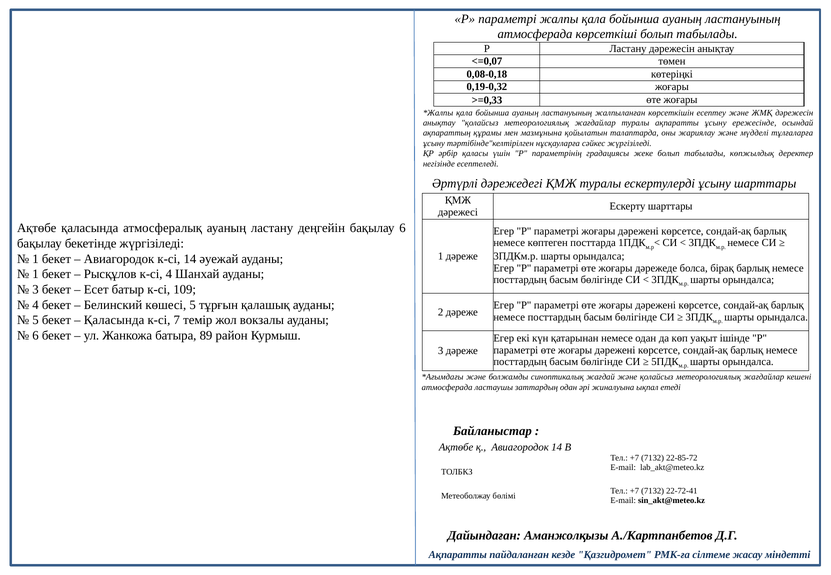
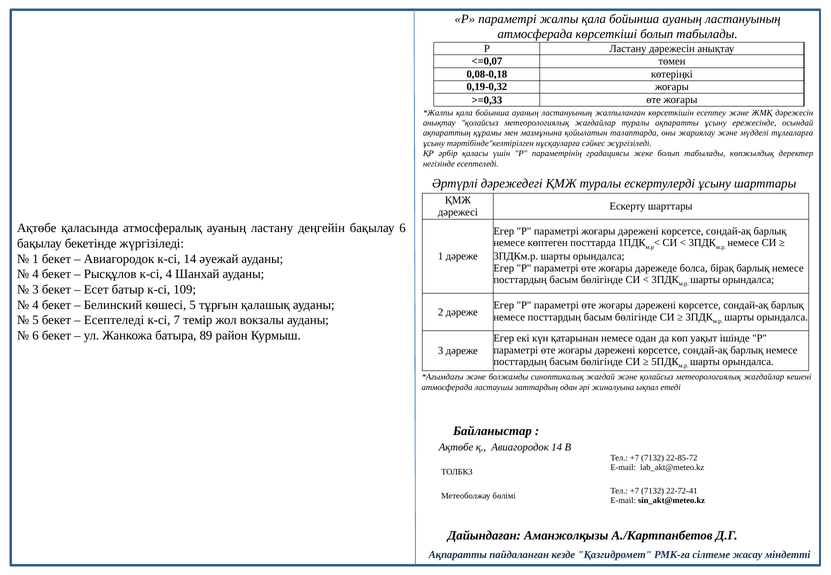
1: 1 -> 4 (36, 274)
Қаласында: Қаласында -> Есептеледі (114, 320)
